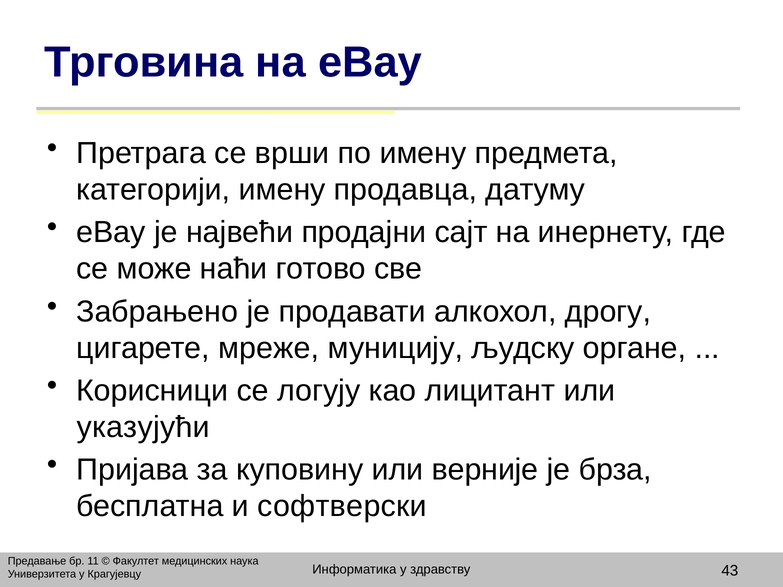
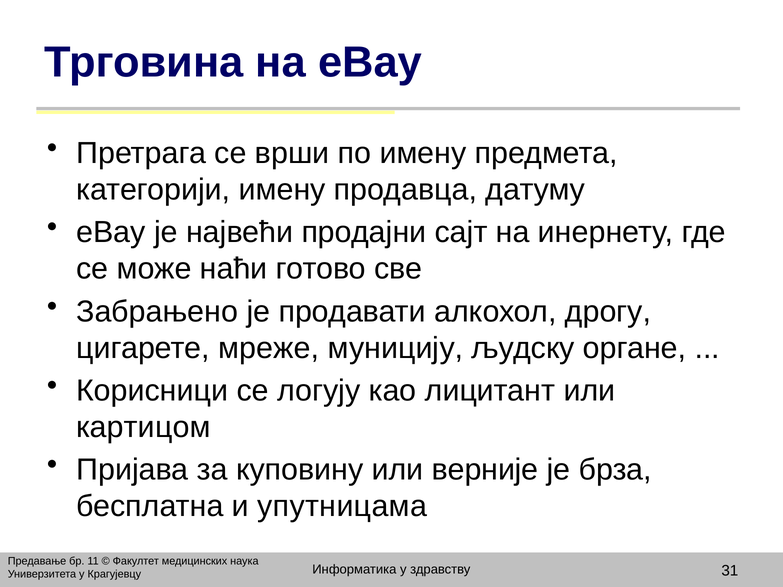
указујући: указујући -> картицом (143, 427)
софтверски: софтверски -> упутницама (342, 507)
43: 43 -> 31 (730, 571)
